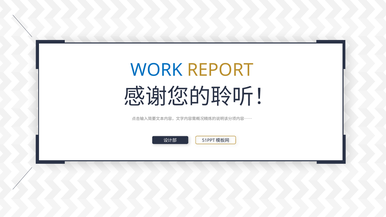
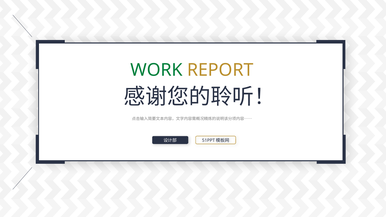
WORK colour: blue -> green (157, 70)
